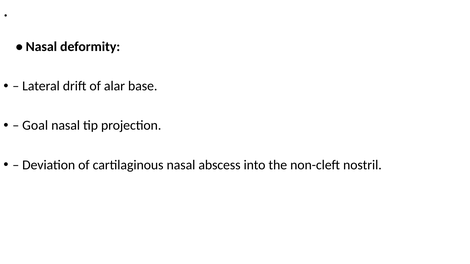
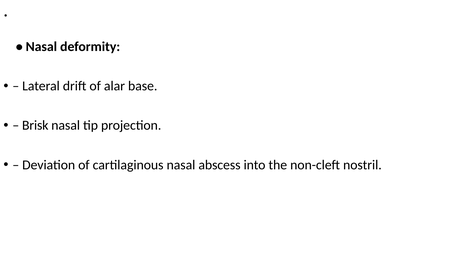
Goal: Goal -> Brisk (35, 126)
